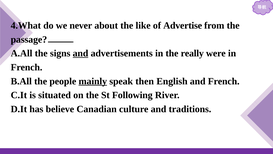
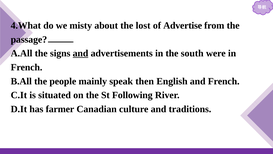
never: never -> misty (81, 25)
like: like -> lost (143, 25)
really: really -> south (192, 53)
mainly underline: present -> none (93, 81)
believe: believe -> farmer (60, 109)
